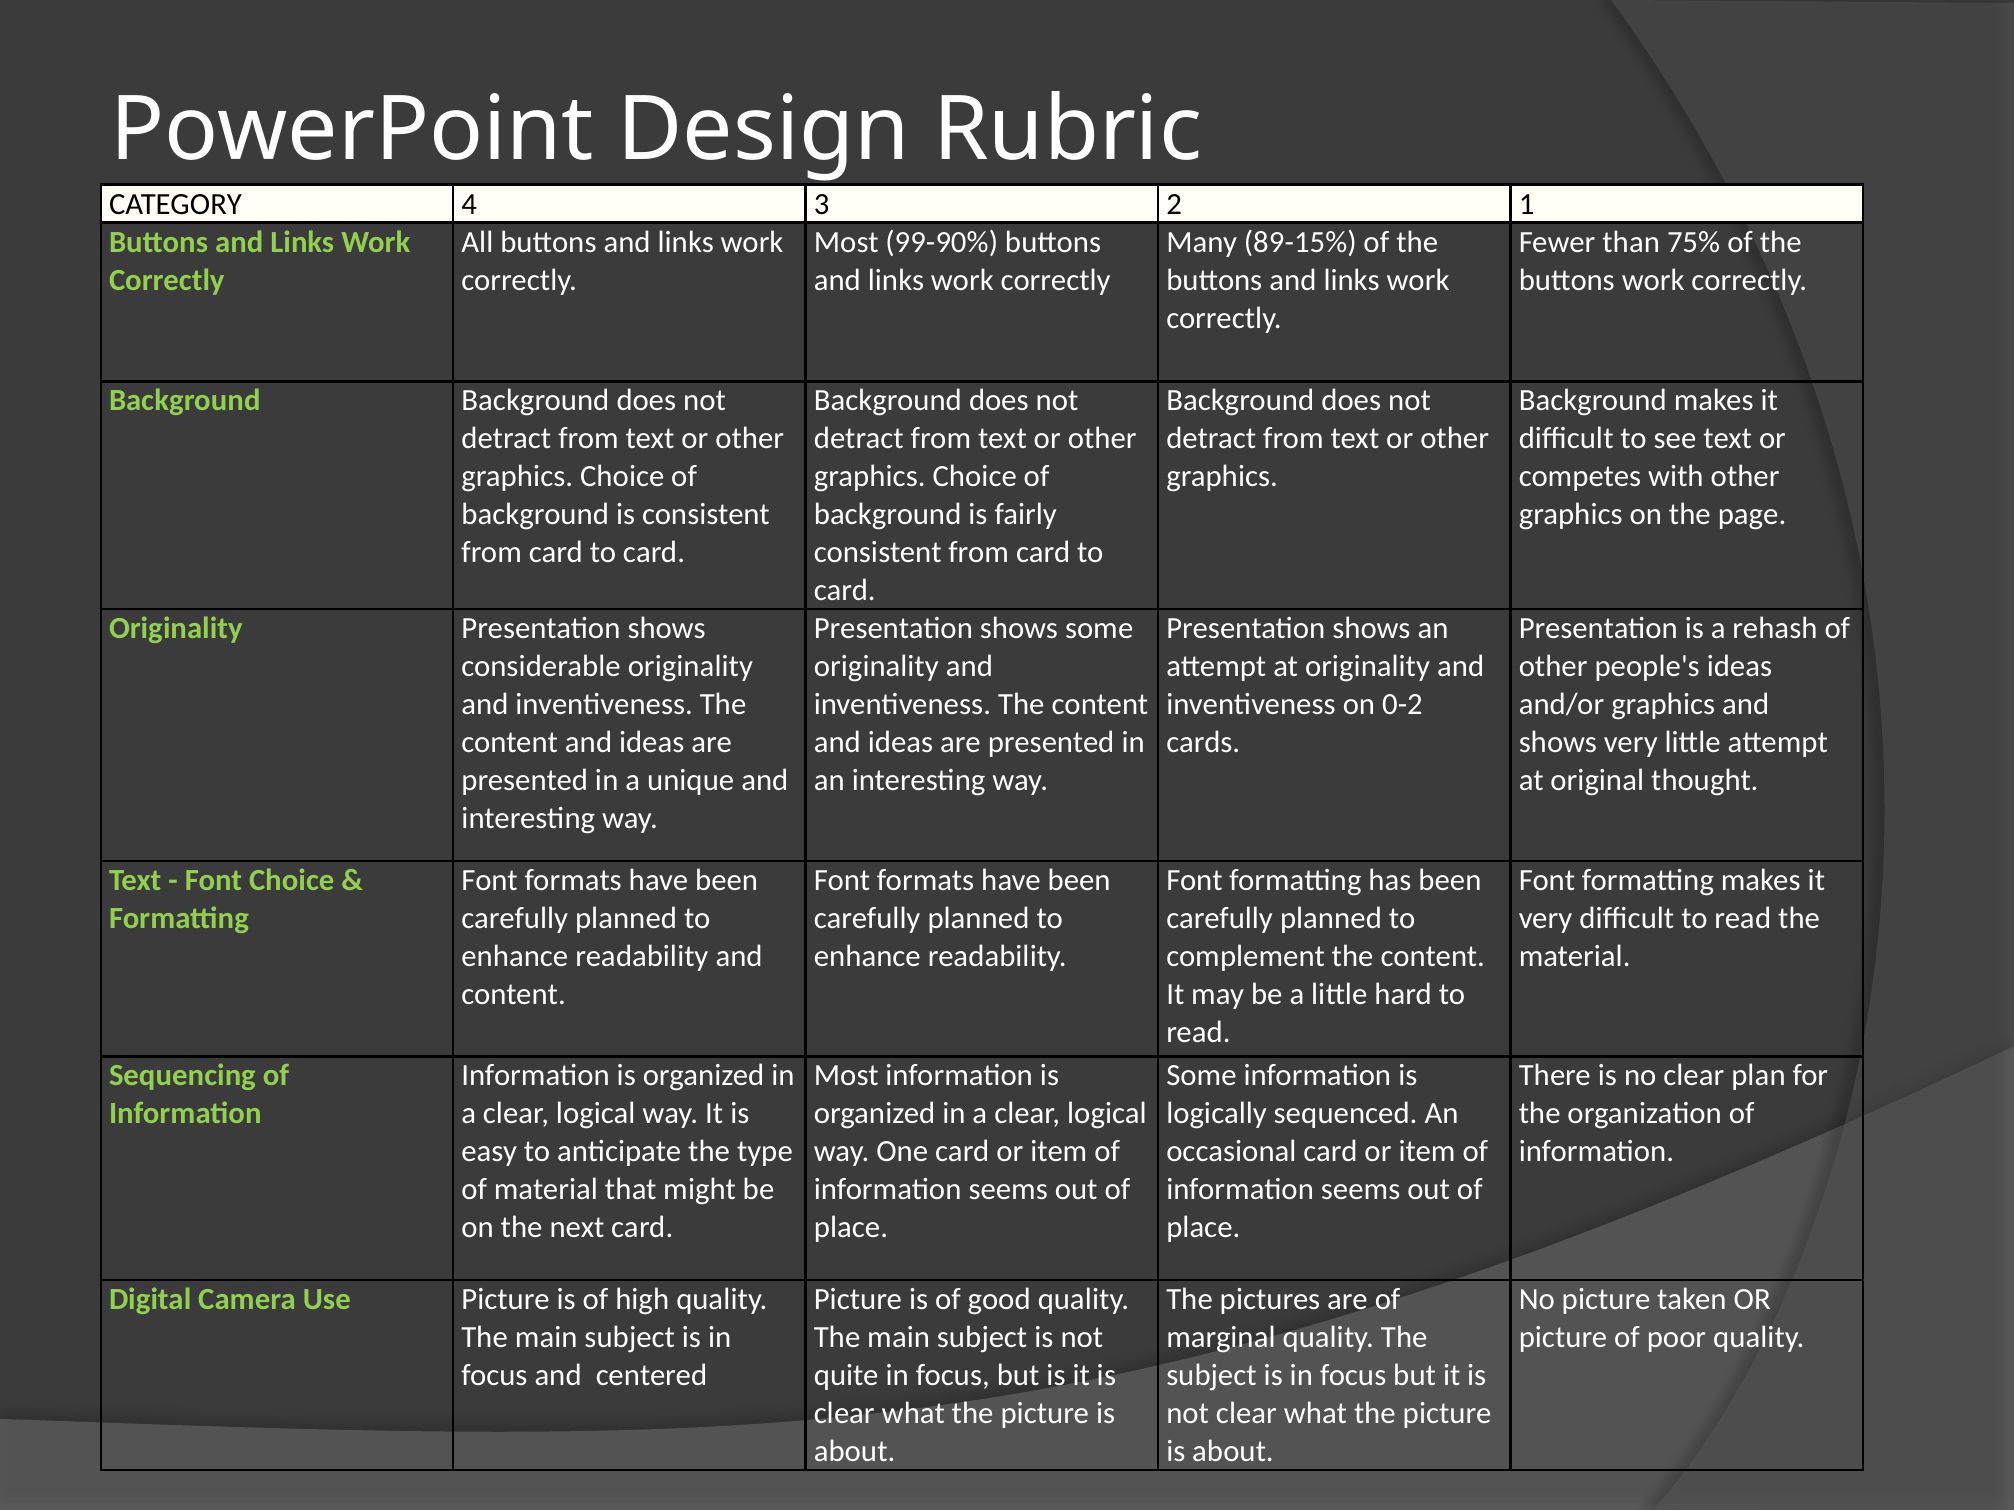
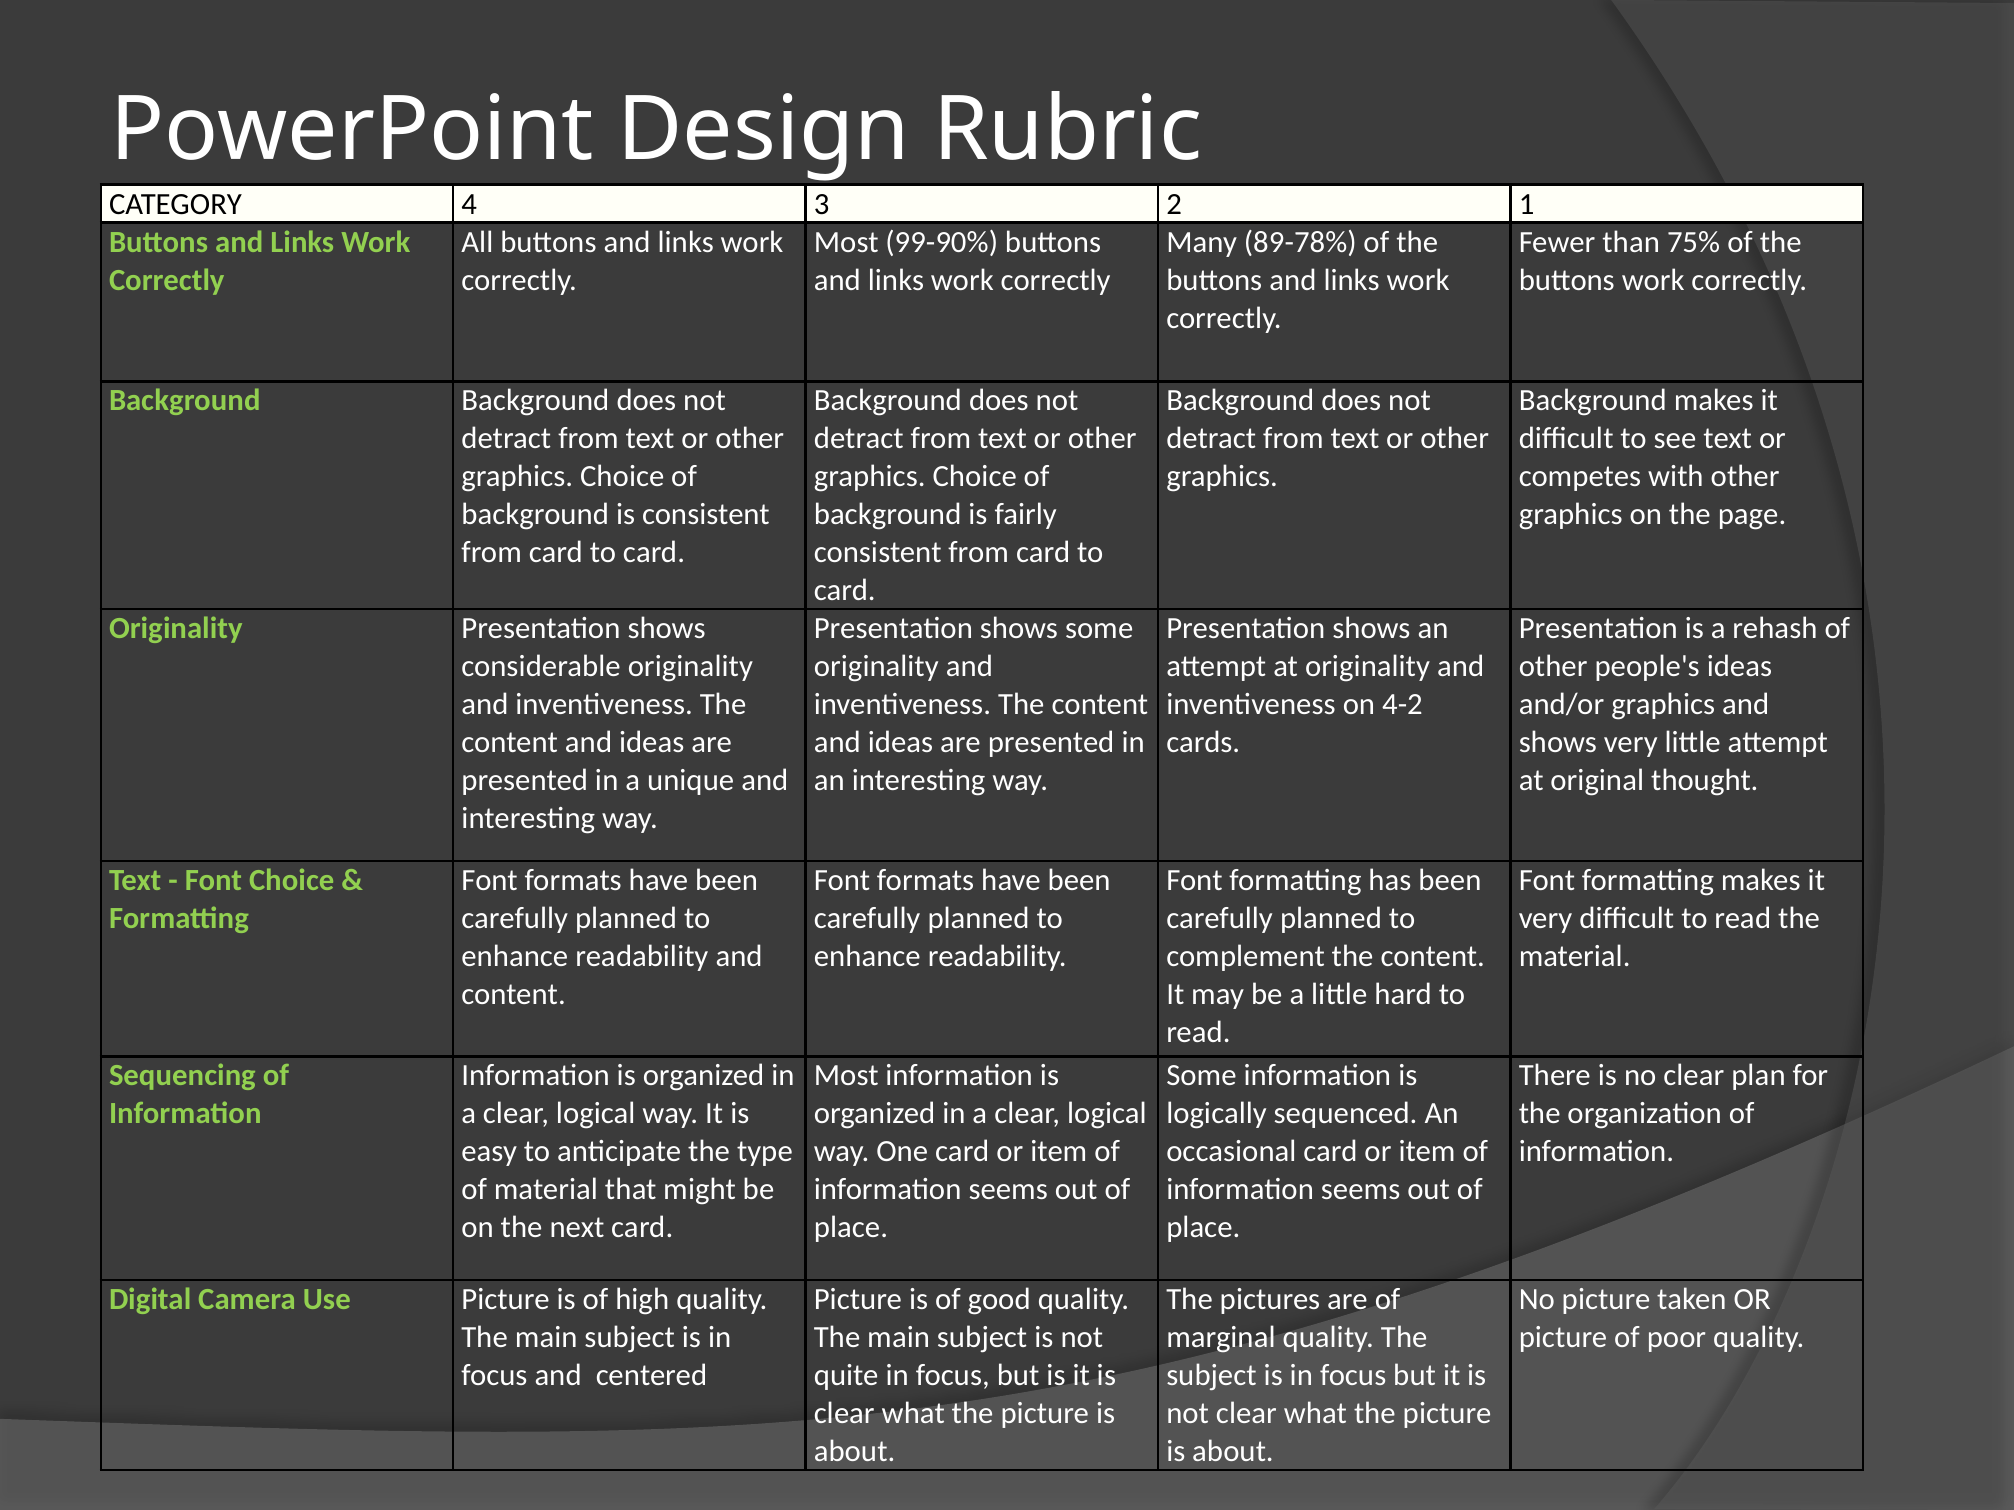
89-15%: 89-15% -> 89-78% (1300, 242)
0-2: 0-2 -> 4-2 (1402, 705)
